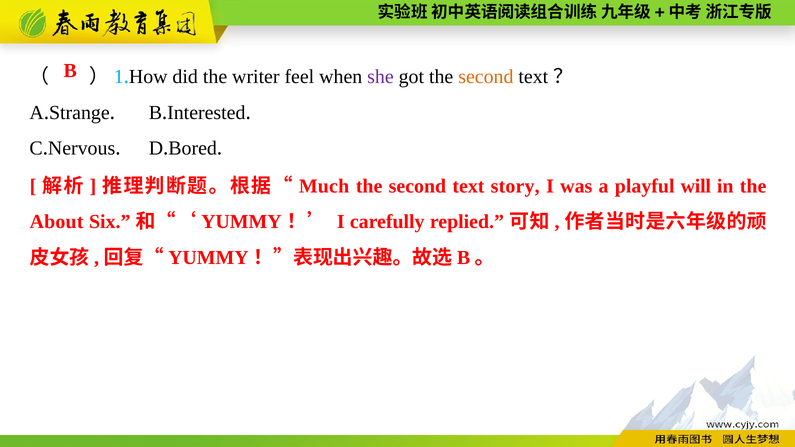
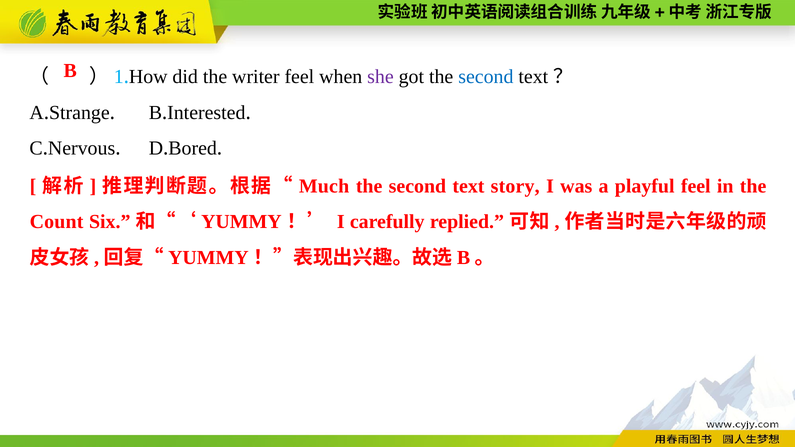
second colour: orange -> blue (486, 77)
playful will: will -> feel (696, 186)
About: About -> Count (57, 222)
